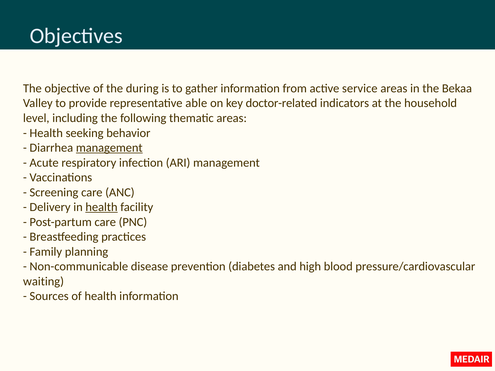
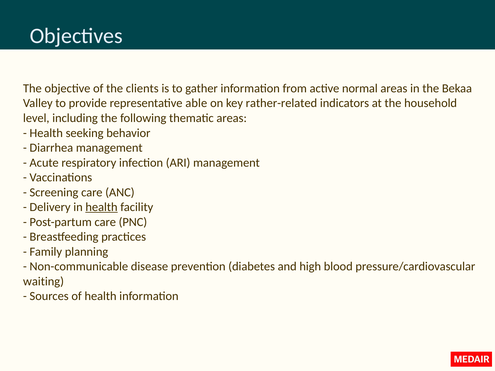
during: during -> clients (142, 88)
service: service -> normal (360, 88)
doctor-related: doctor-related -> rather-related (281, 103)
management underline: present -> none (109, 148)
